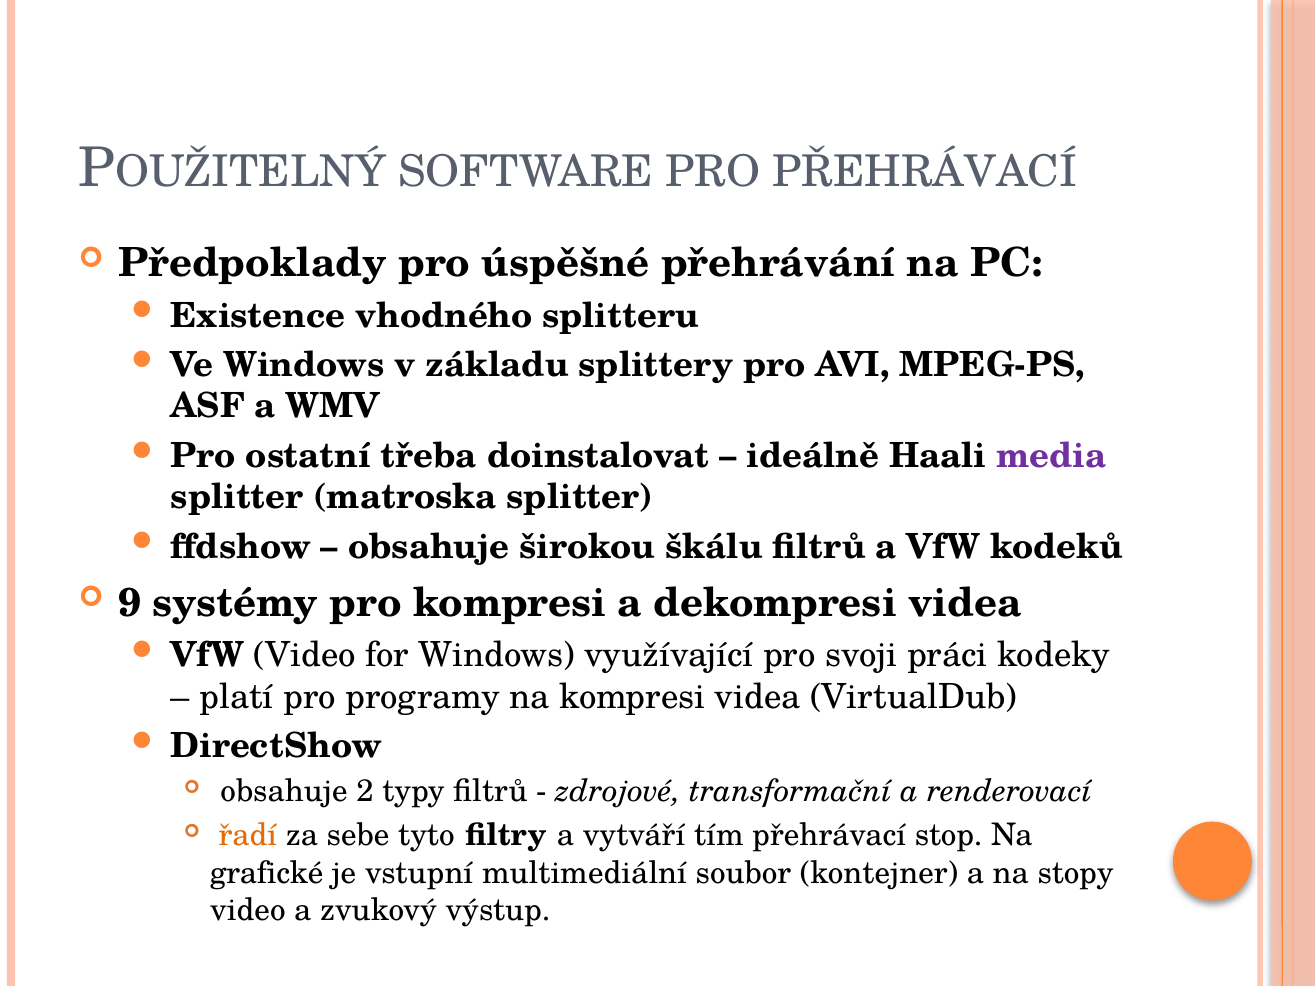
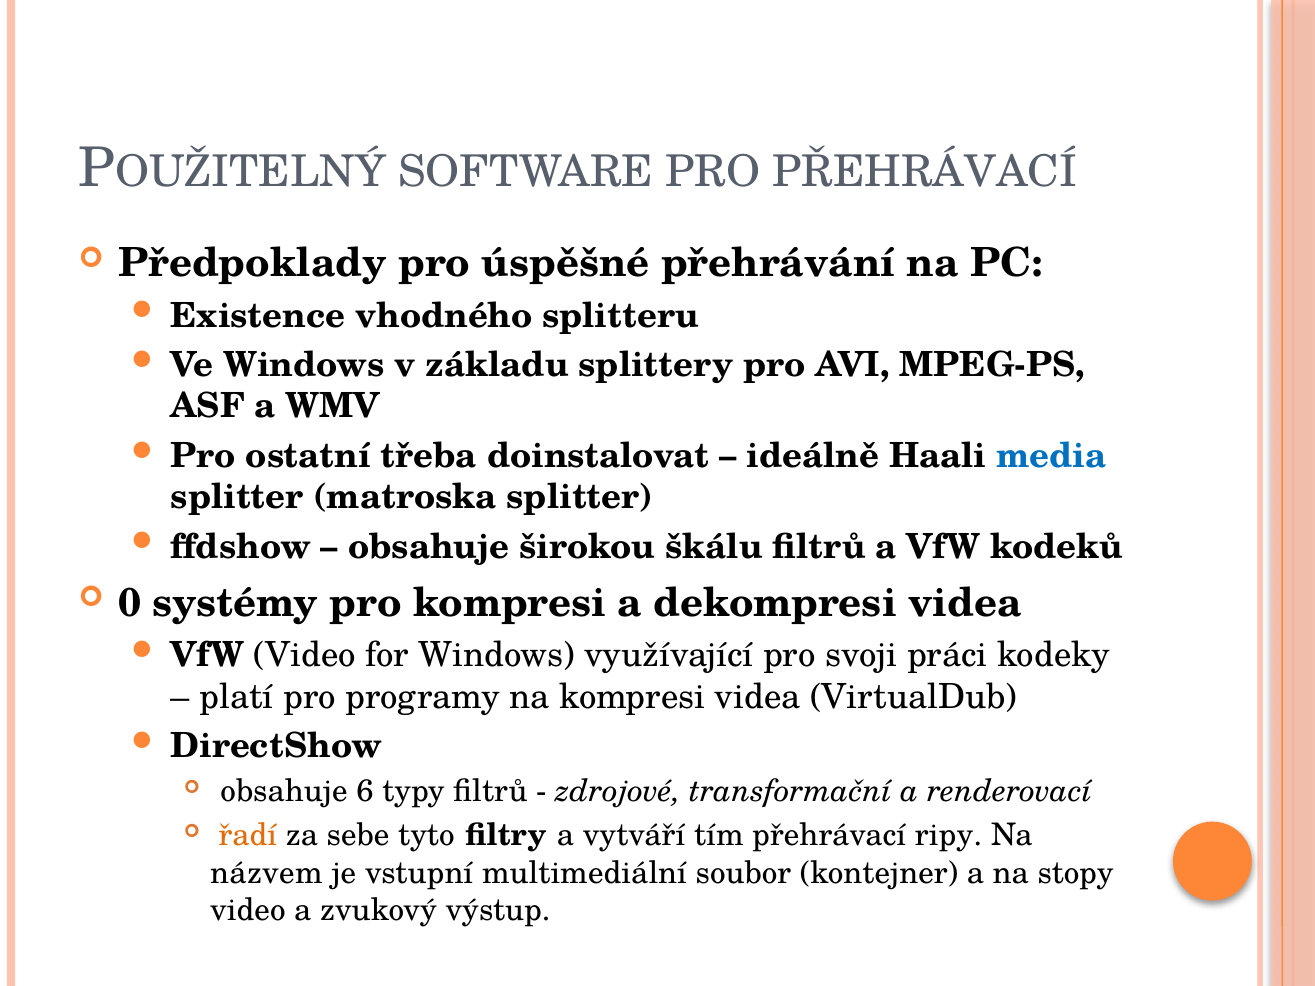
media colour: purple -> blue (1052, 456)
9: 9 -> 0 (130, 603)
2: 2 -> 6 (365, 792)
stop: stop -> ripy (949, 836)
grafické: grafické -> názvem (266, 873)
